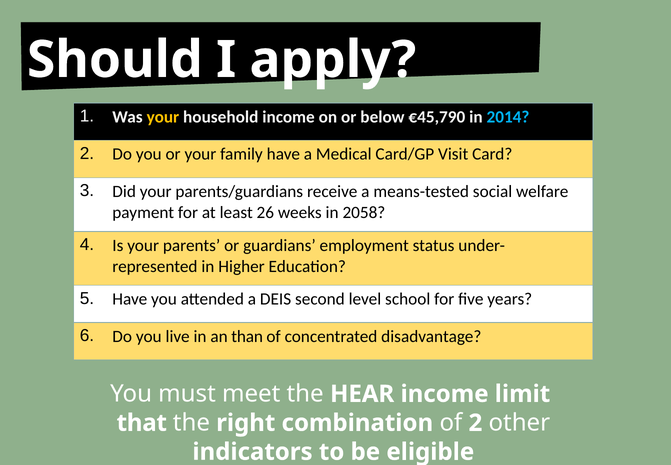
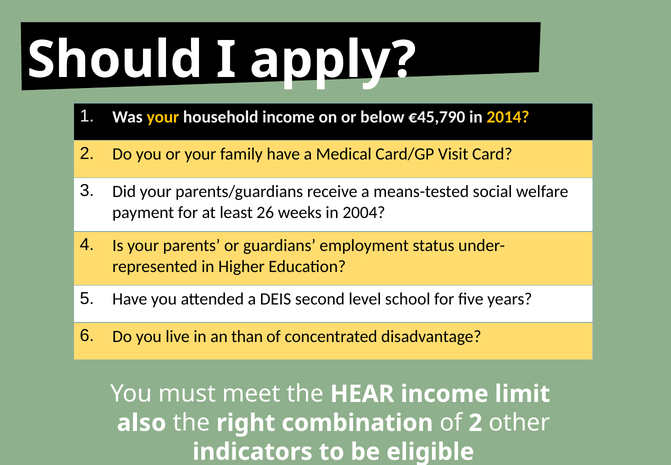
2014 colour: light blue -> yellow (508, 117)
2058: 2058 -> 2004 (364, 212)
that: that -> also (142, 422)
